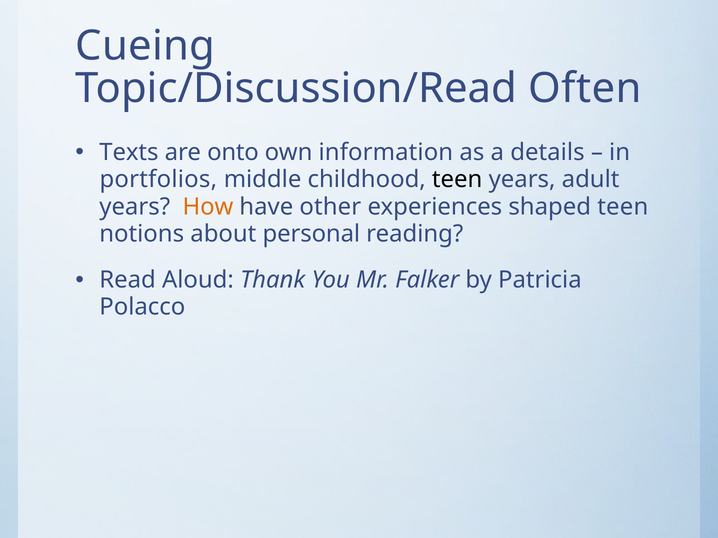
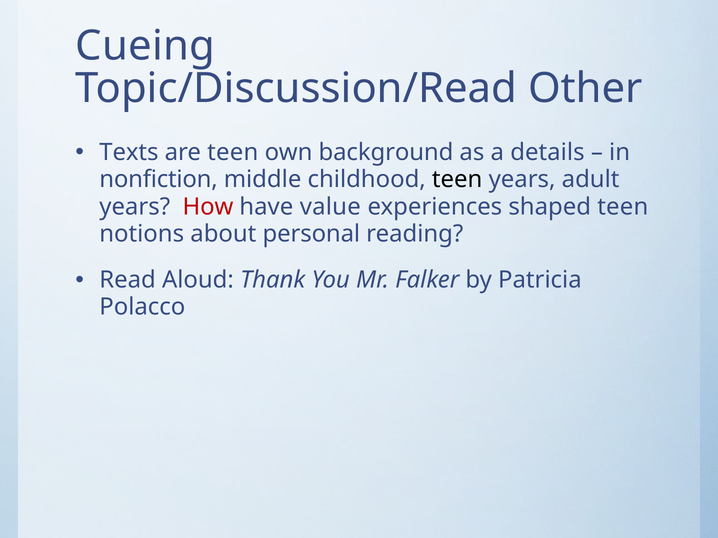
Often: Often -> Other (585, 89)
are onto: onto -> teen (233, 152)
information: information -> background (386, 152)
portfolios: portfolios -> nonfiction (159, 180)
How colour: orange -> red (208, 207)
other: other -> value (330, 207)
